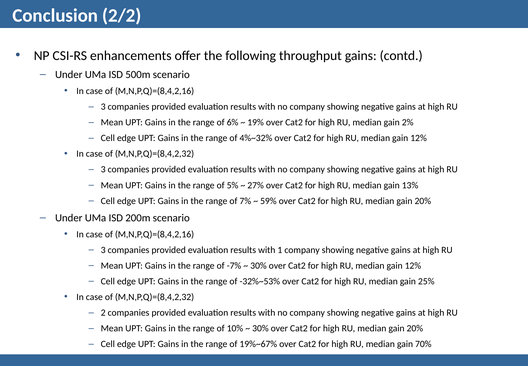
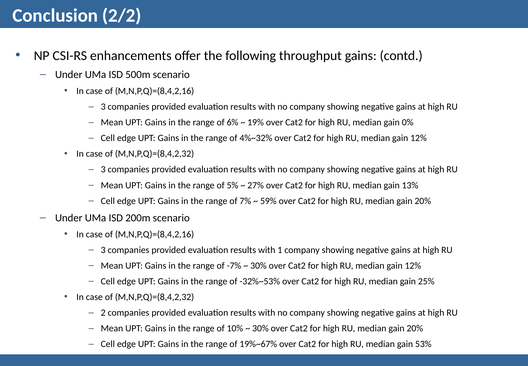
2%: 2% -> 0% (408, 122)
70%: 70% -> 53% (423, 344)
